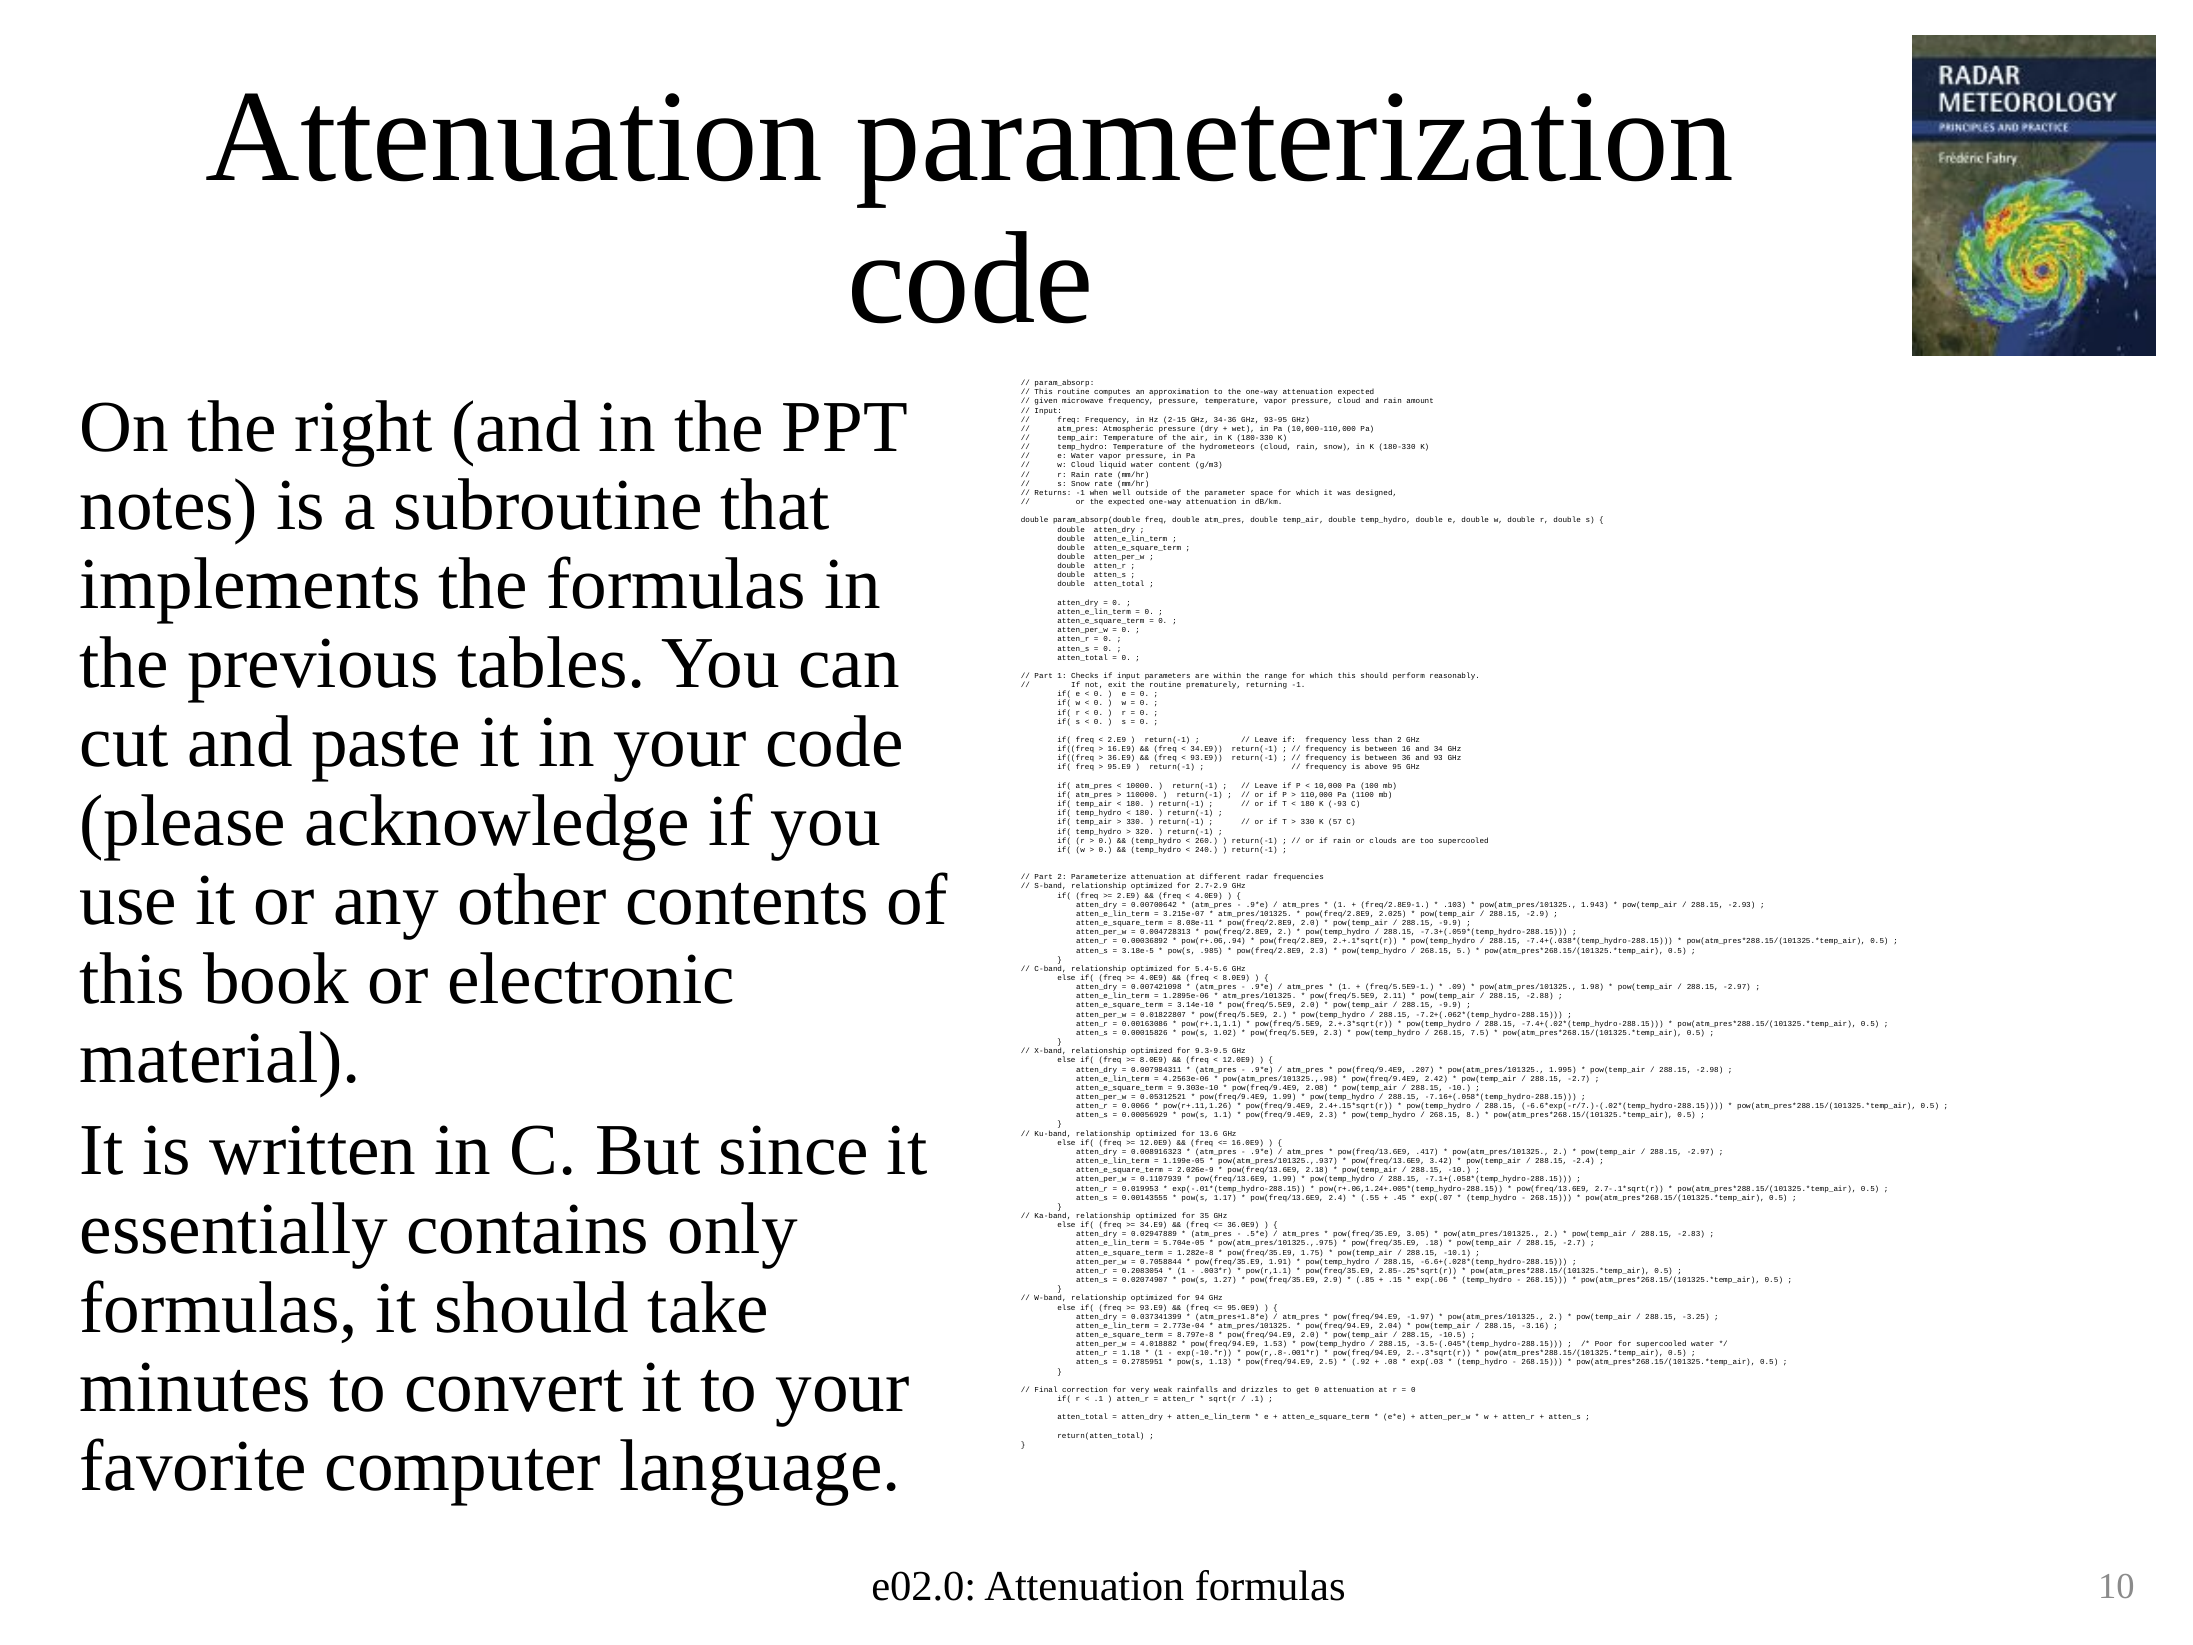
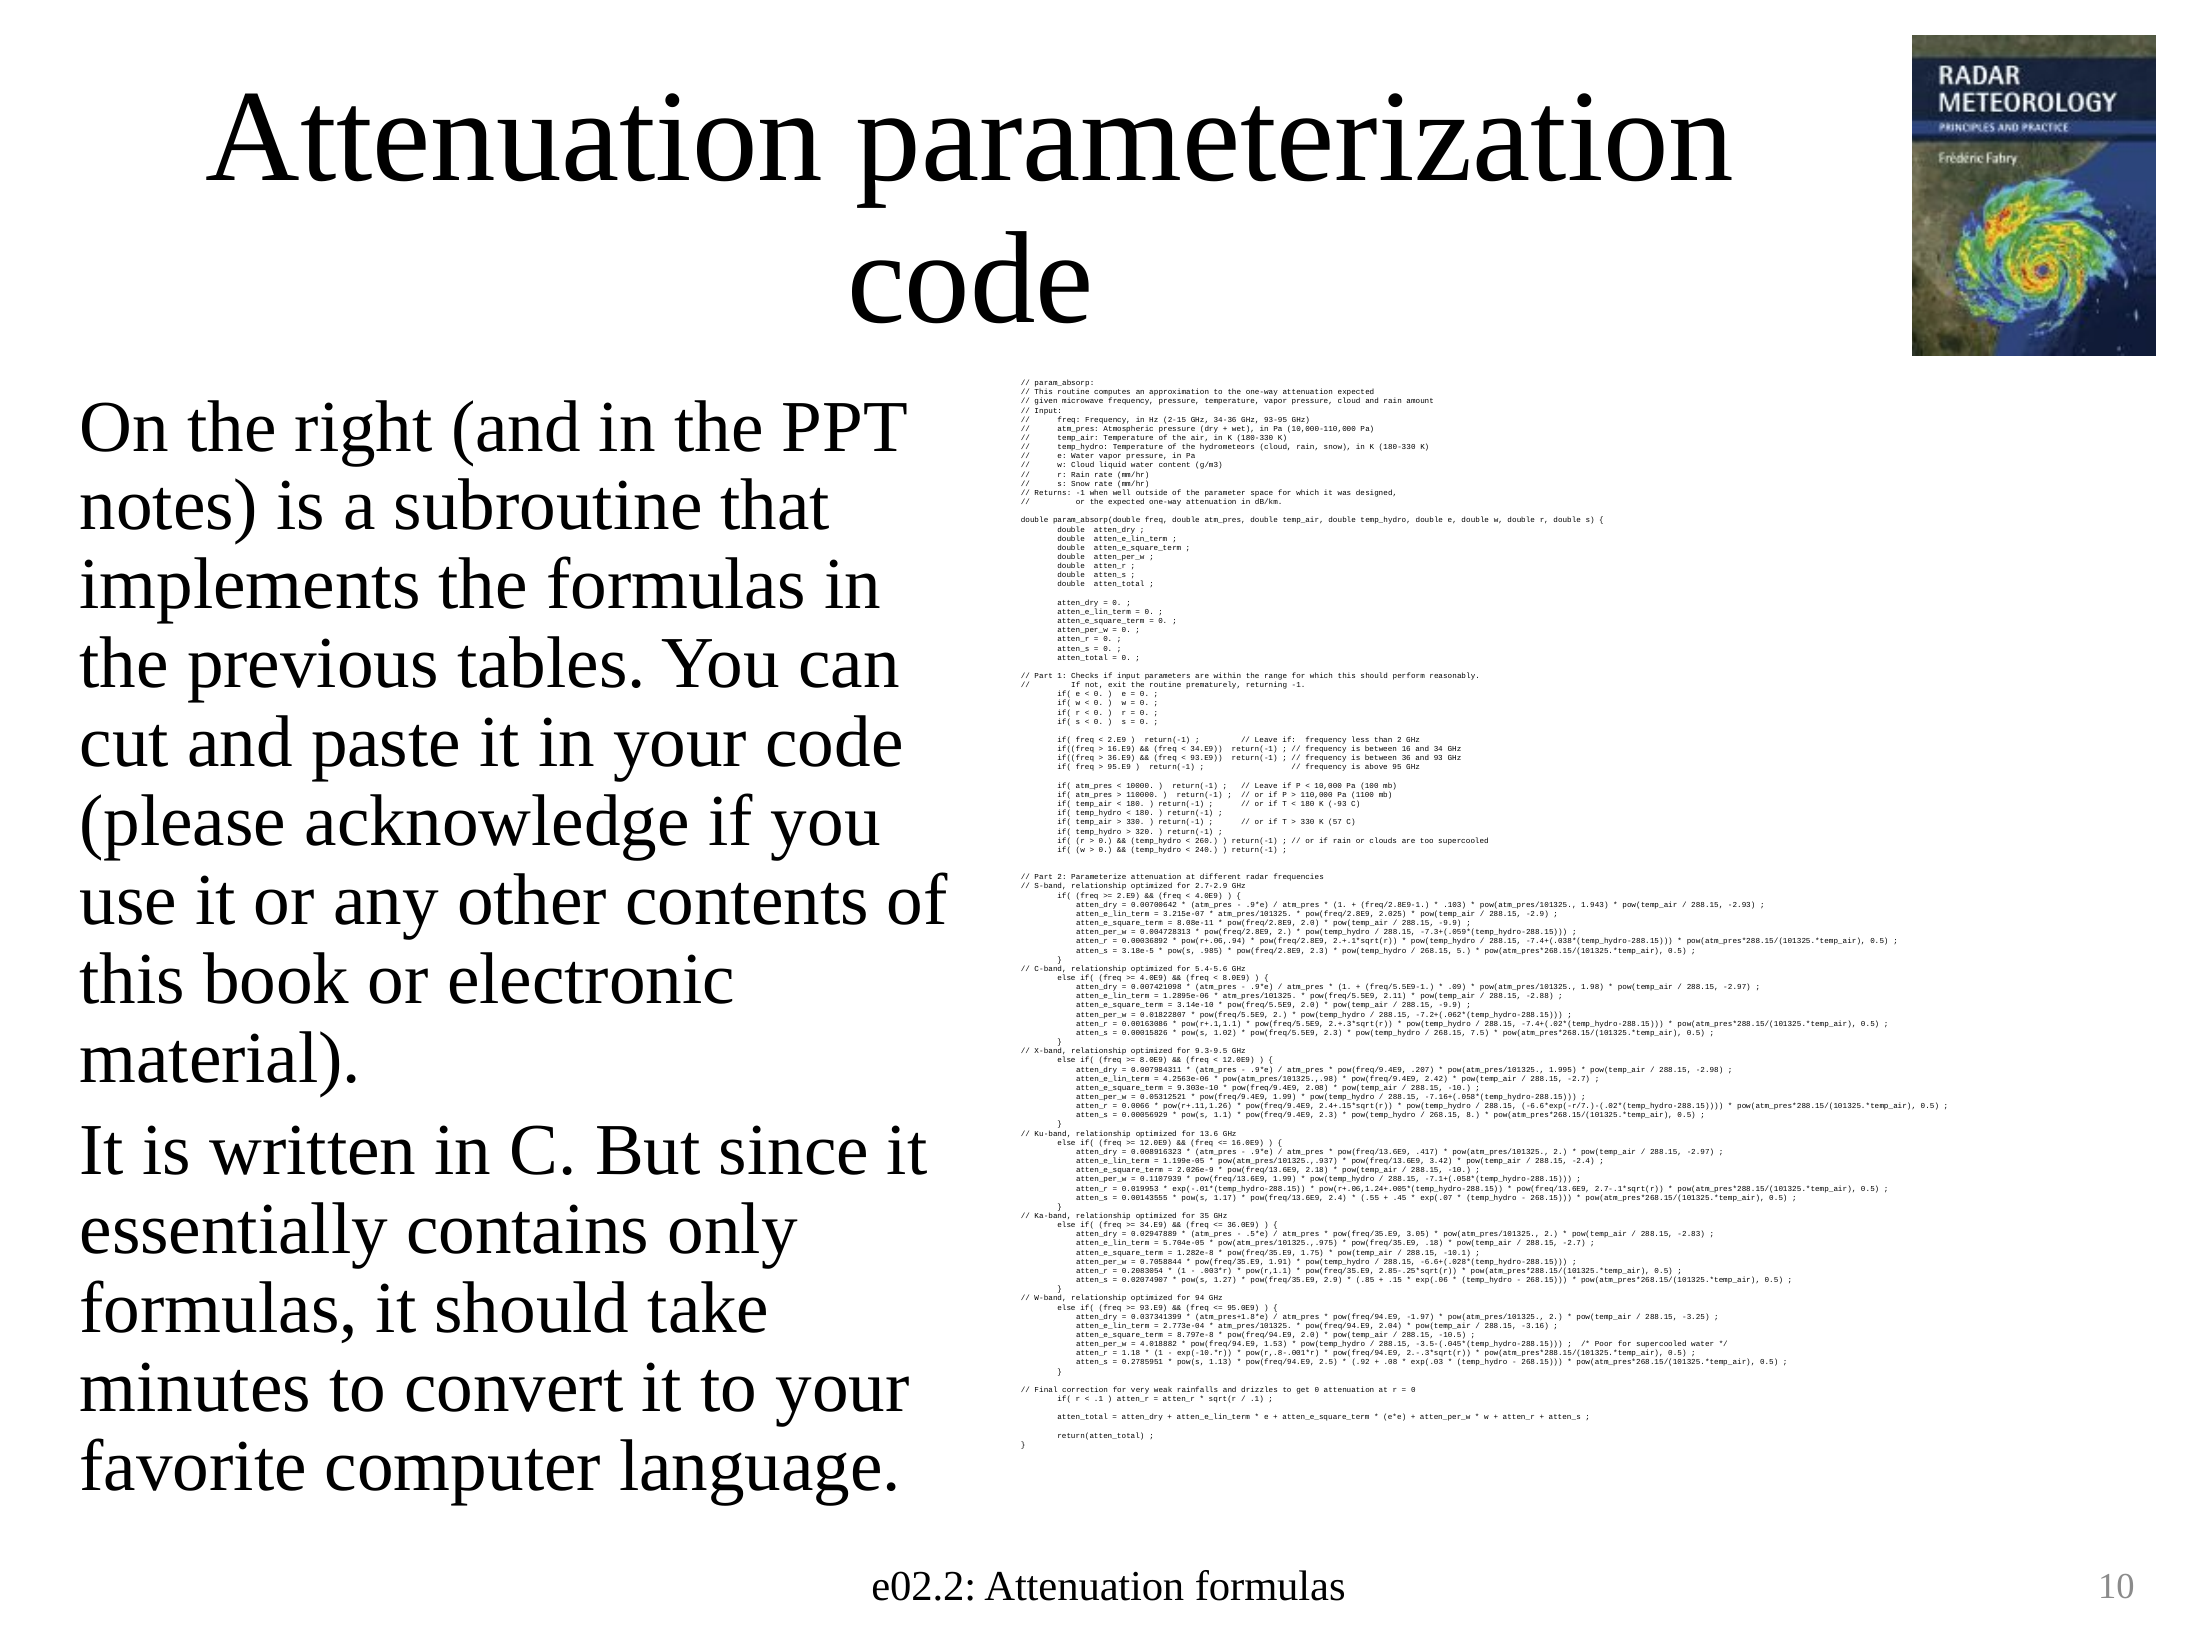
e02.0: e02.0 -> e02.2 (924, 1586)
